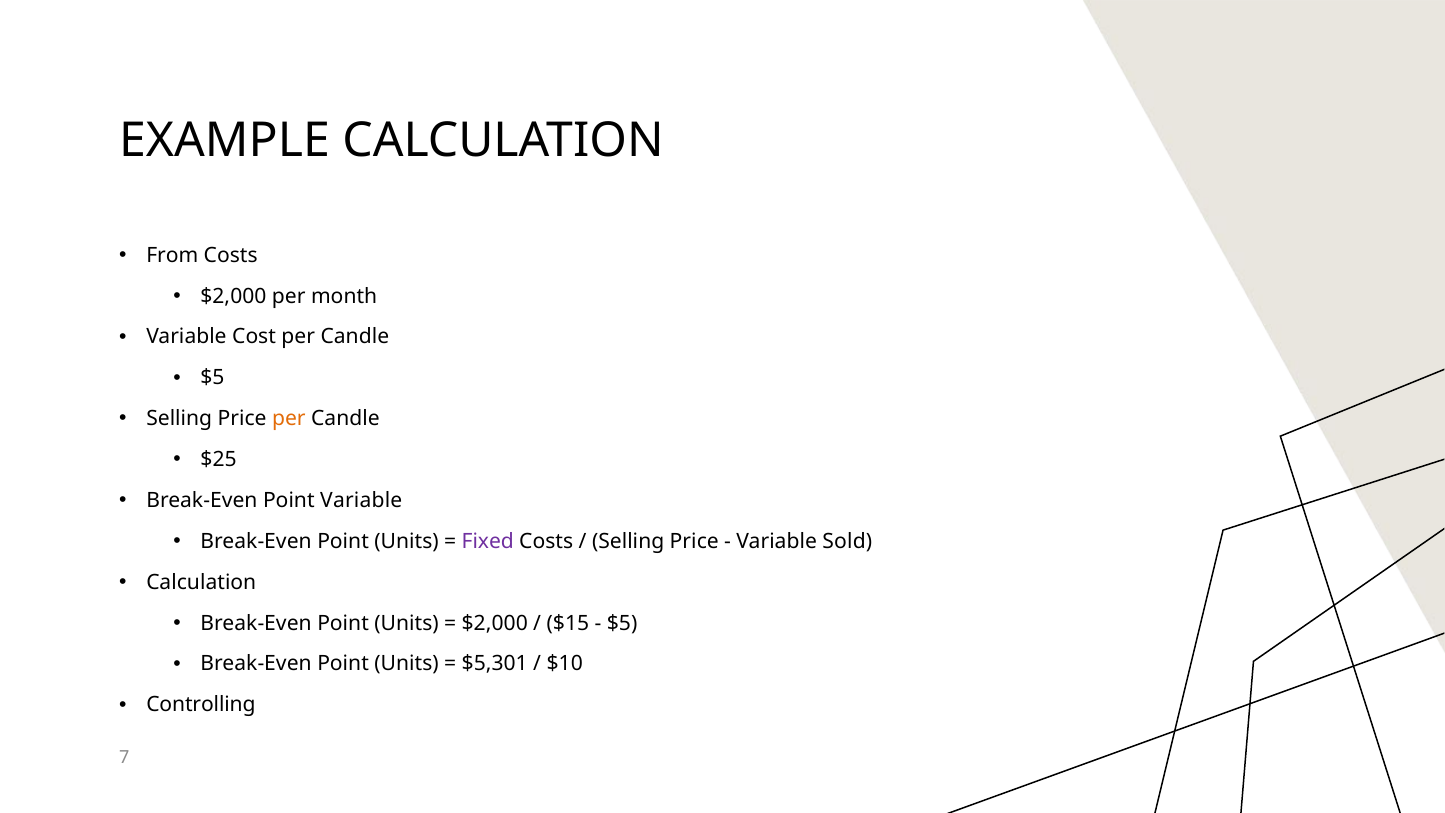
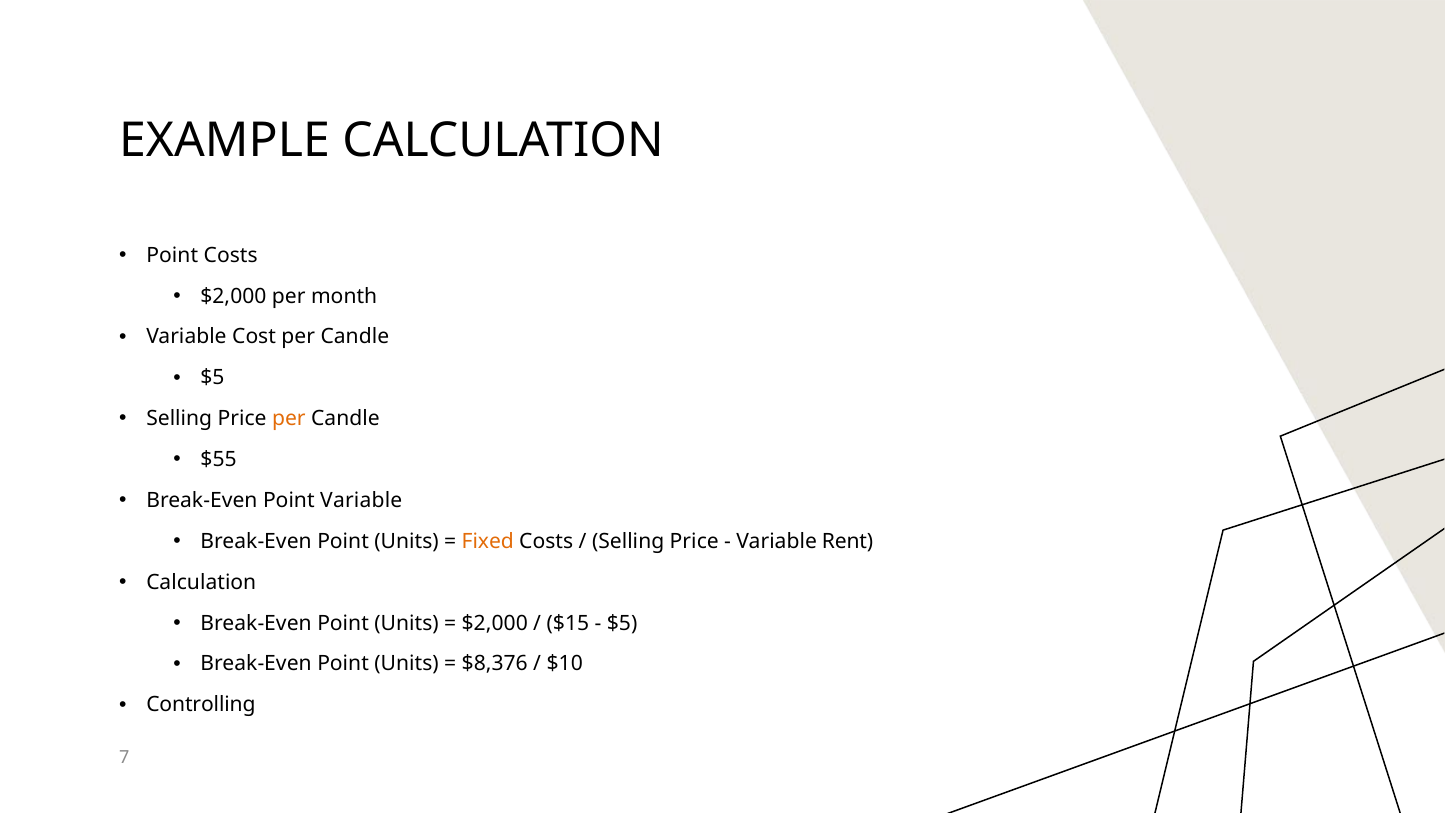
From: From -> Point (172, 255)
$25: $25 -> $55 (219, 459)
Fixed colour: purple -> orange (488, 541)
Sold: Sold -> Rent (848, 541)
$5,301: $5,301 -> $8,376 (495, 664)
